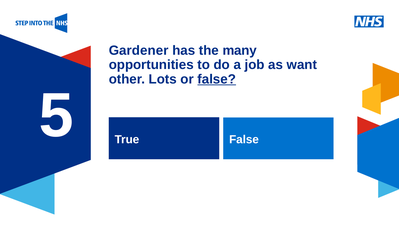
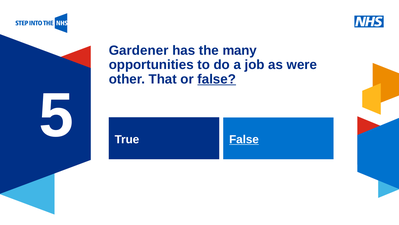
want: want -> were (302, 65)
Lots: Lots -> That (163, 79)
False underline: none -> present (244, 139)
